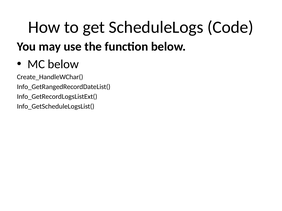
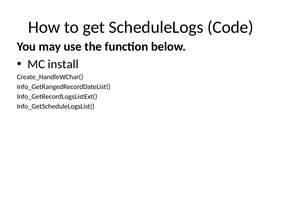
MC below: below -> install (63, 64)
